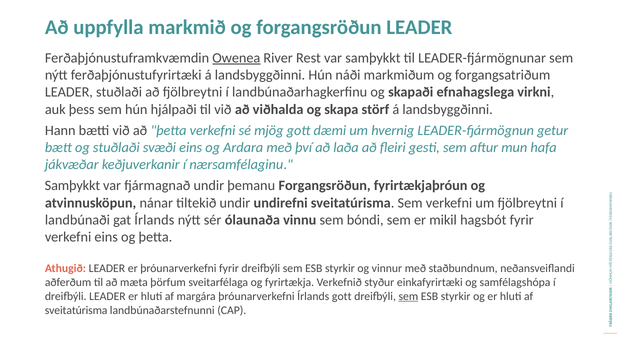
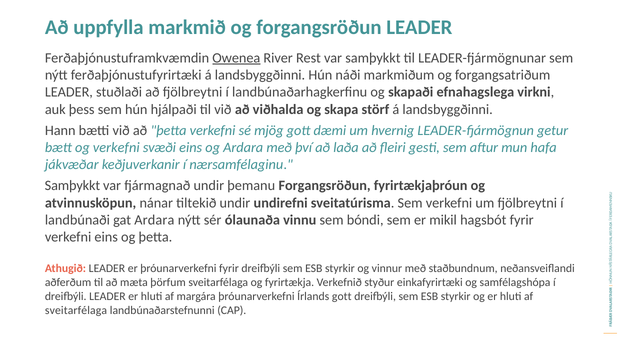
og stuðlaði: stuðlaði -> verkefni (116, 147)
gat Írlands: Írlands -> Ardara (154, 220)
sem underline: present -> none (408, 296)
sveitatúrisma: sveitatúrisma -> sveitarfélaga (76, 310)
